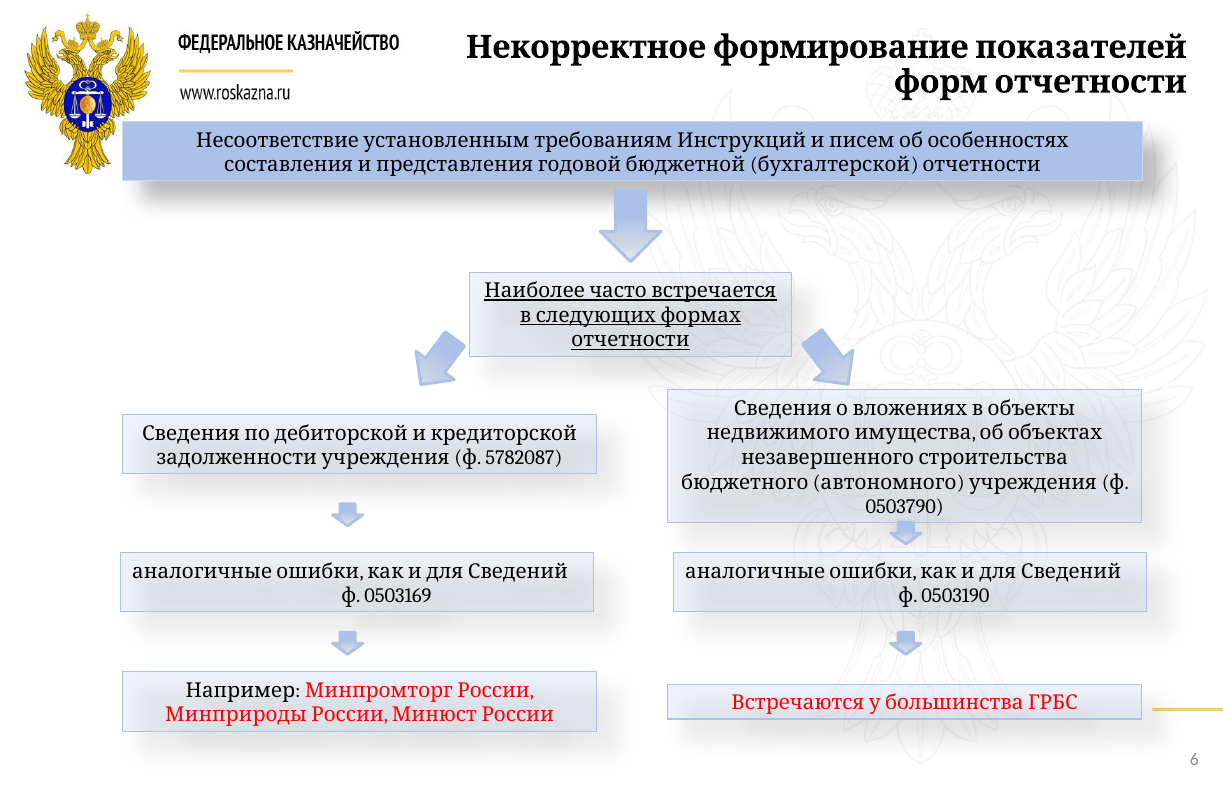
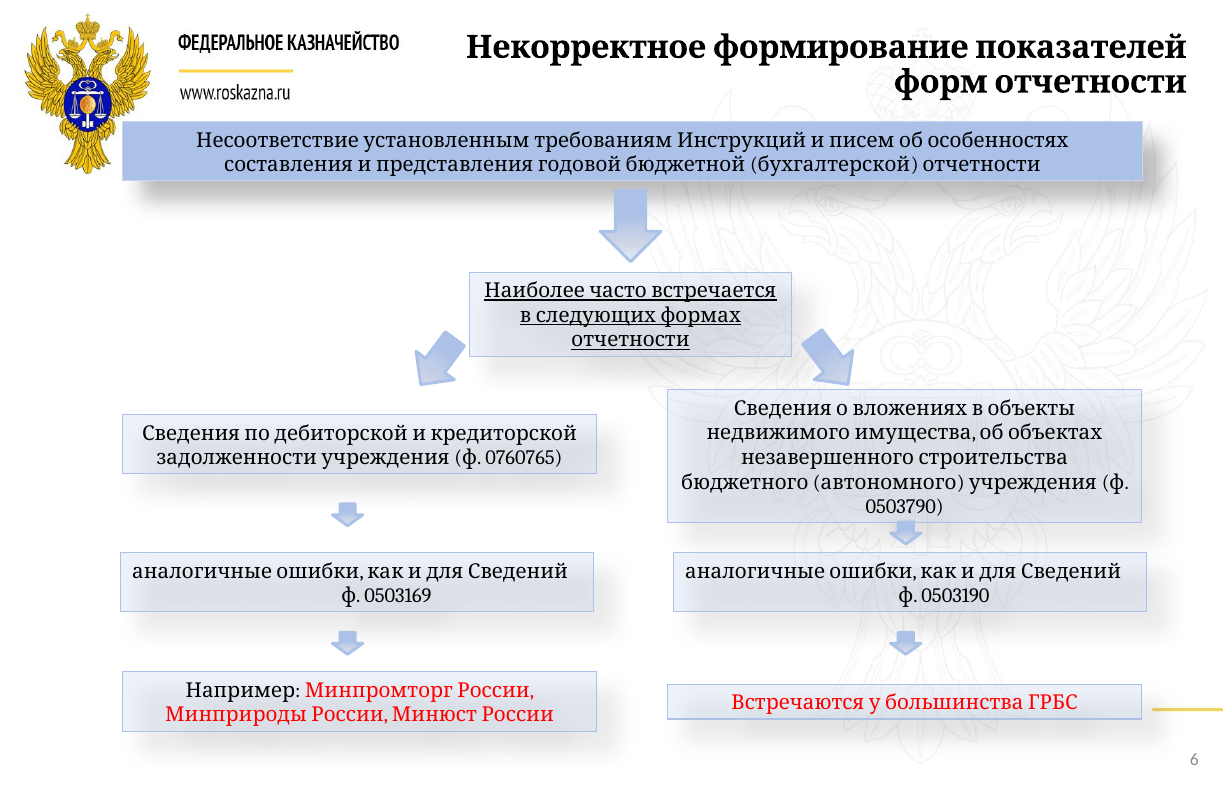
5782087: 5782087 -> 0760765 (524, 458)
